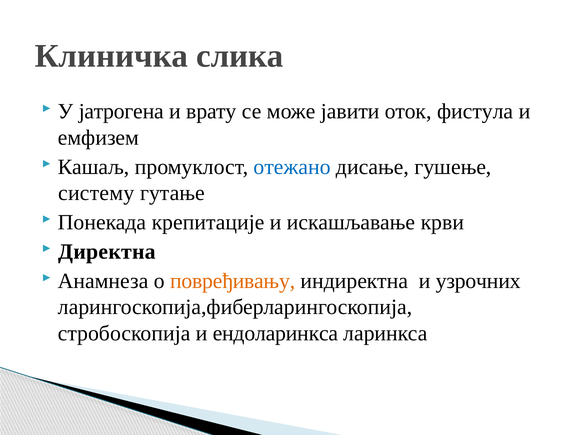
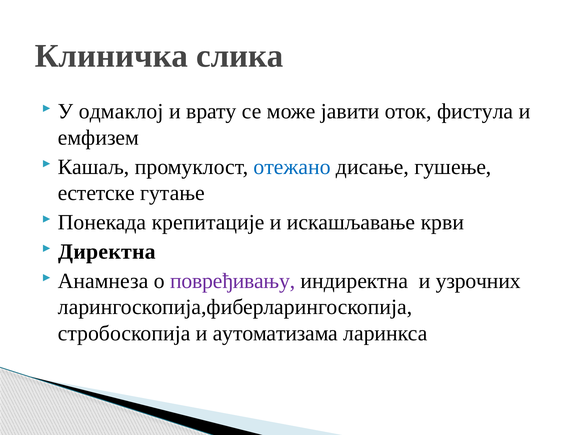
јатрогена: јатрогена -> одмаклој (121, 111)
систему: систему -> естетске (96, 193)
повређивању colour: orange -> purple (233, 281)
ендоларинкса: ендоларинкса -> аутоматизама (275, 333)
